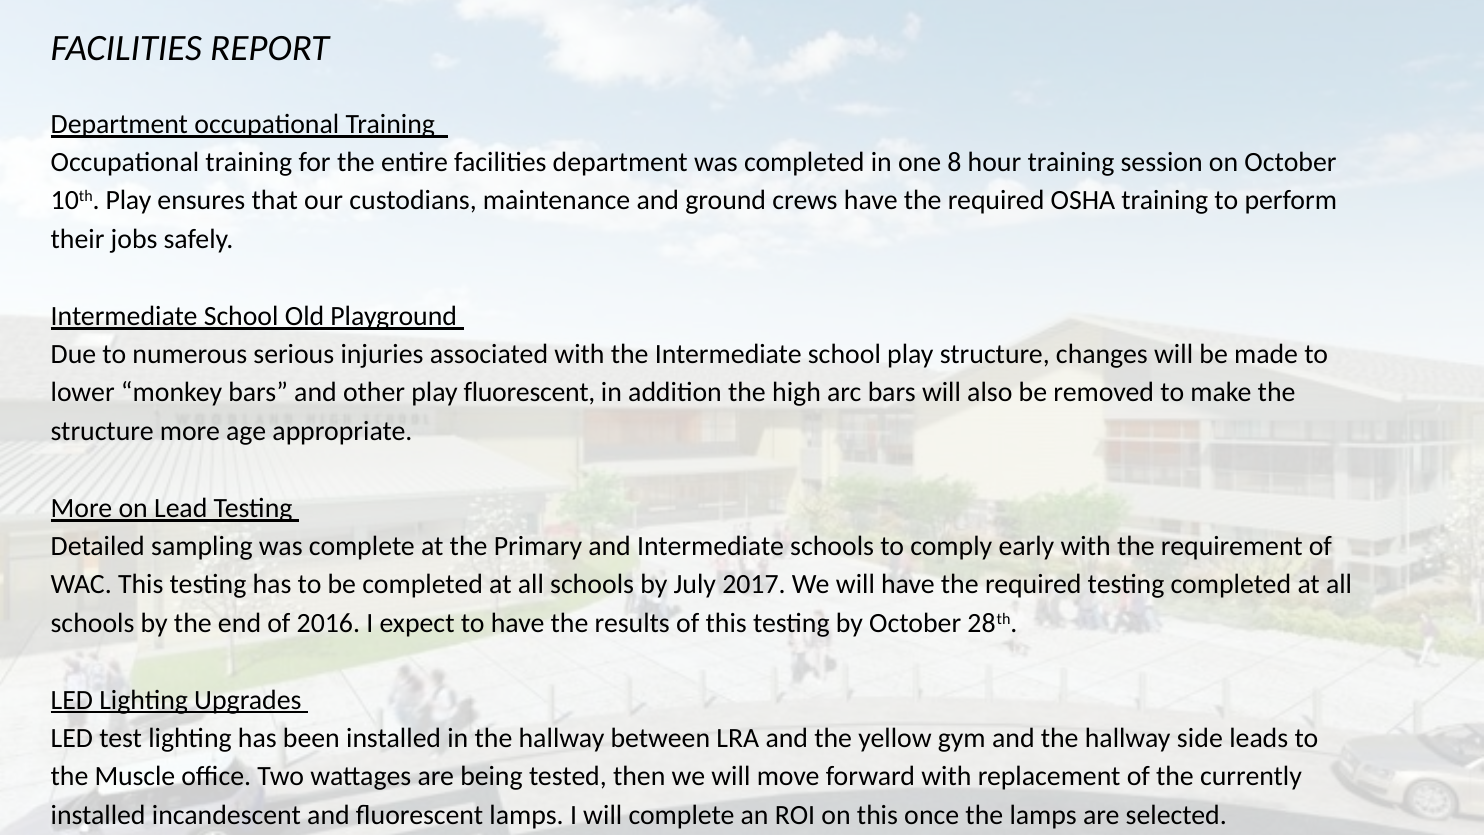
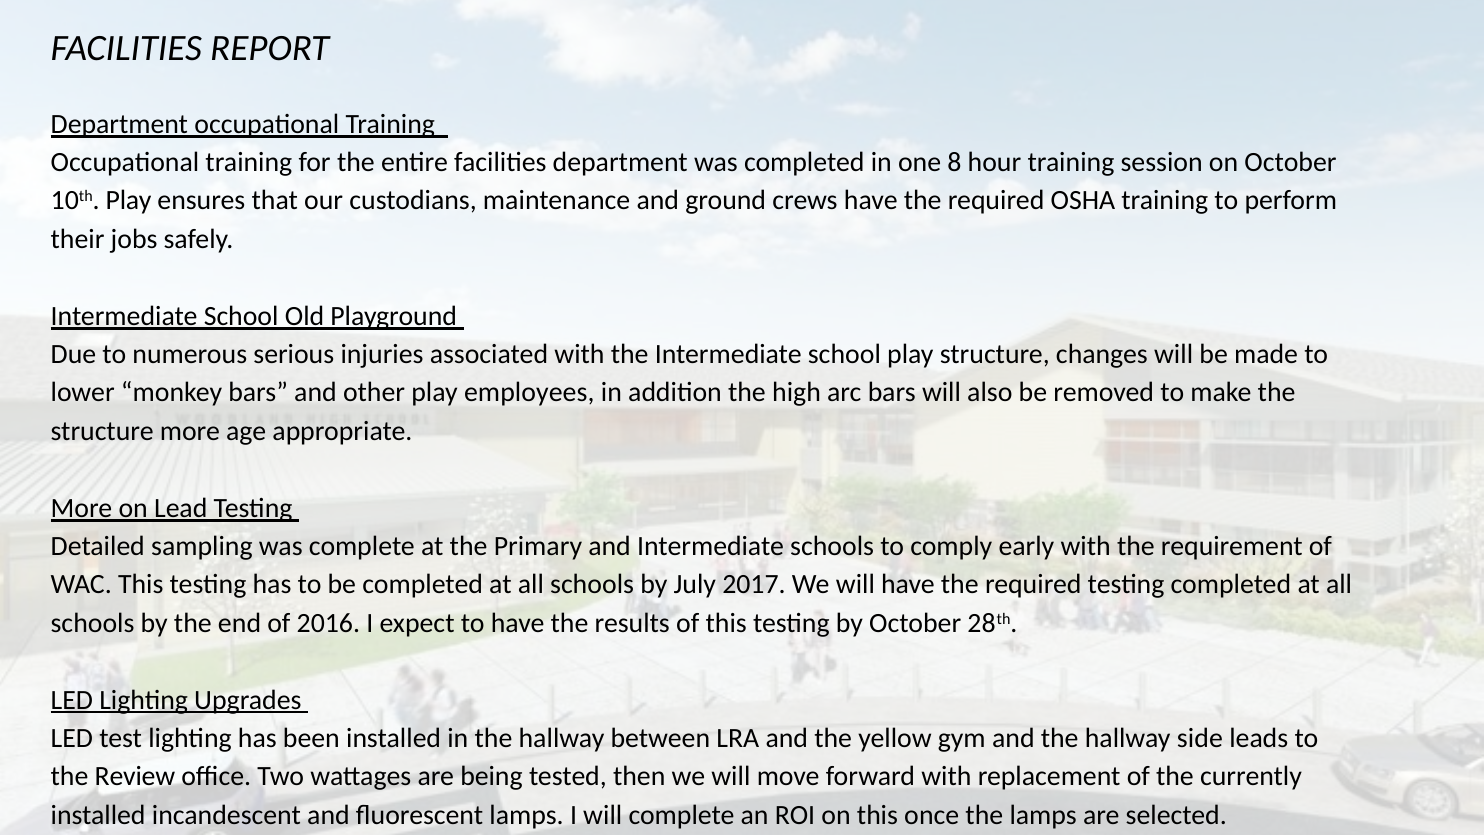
play fluorescent: fluorescent -> employees (529, 393)
Muscle: Muscle -> Review (135, 777)
